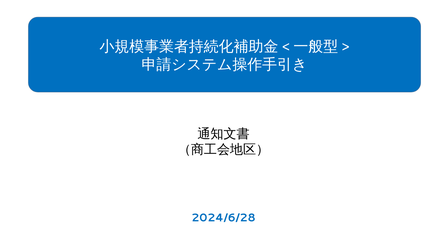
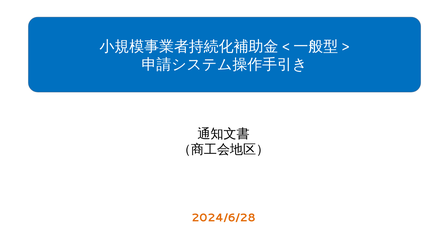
2024/6/28 colour: blue -> orange (223, 218)
